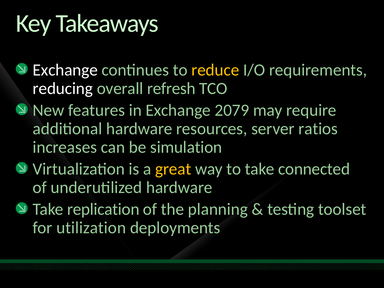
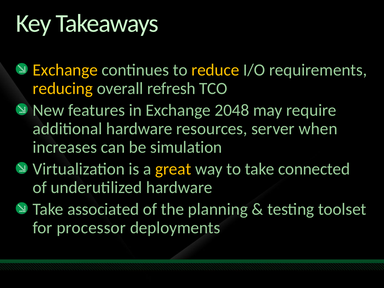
Exchange colour: white -> yellow (65, 70)
reducing colour: white -> yellow (63, 88)
2079: 2079 -> 2048 (232, 110)
ratios: ratios -> when (318, 129)
replication: replication -> associated (103, 209)
utilization: utilization -> processor (91, 228)
